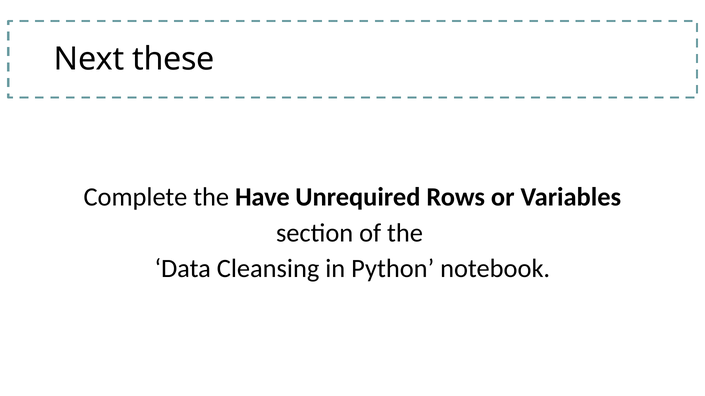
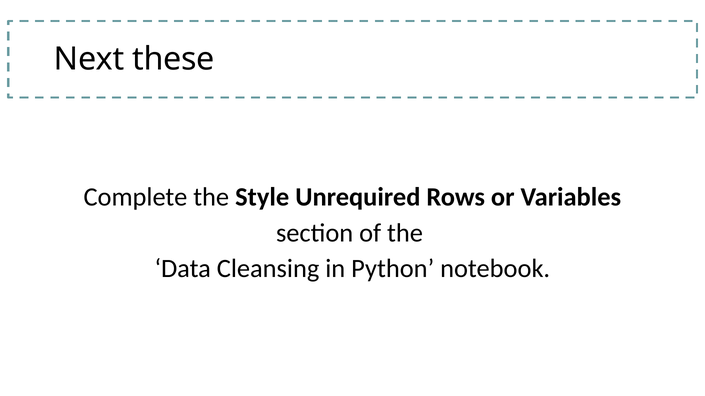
Have: Have -> Style (262, 197)
